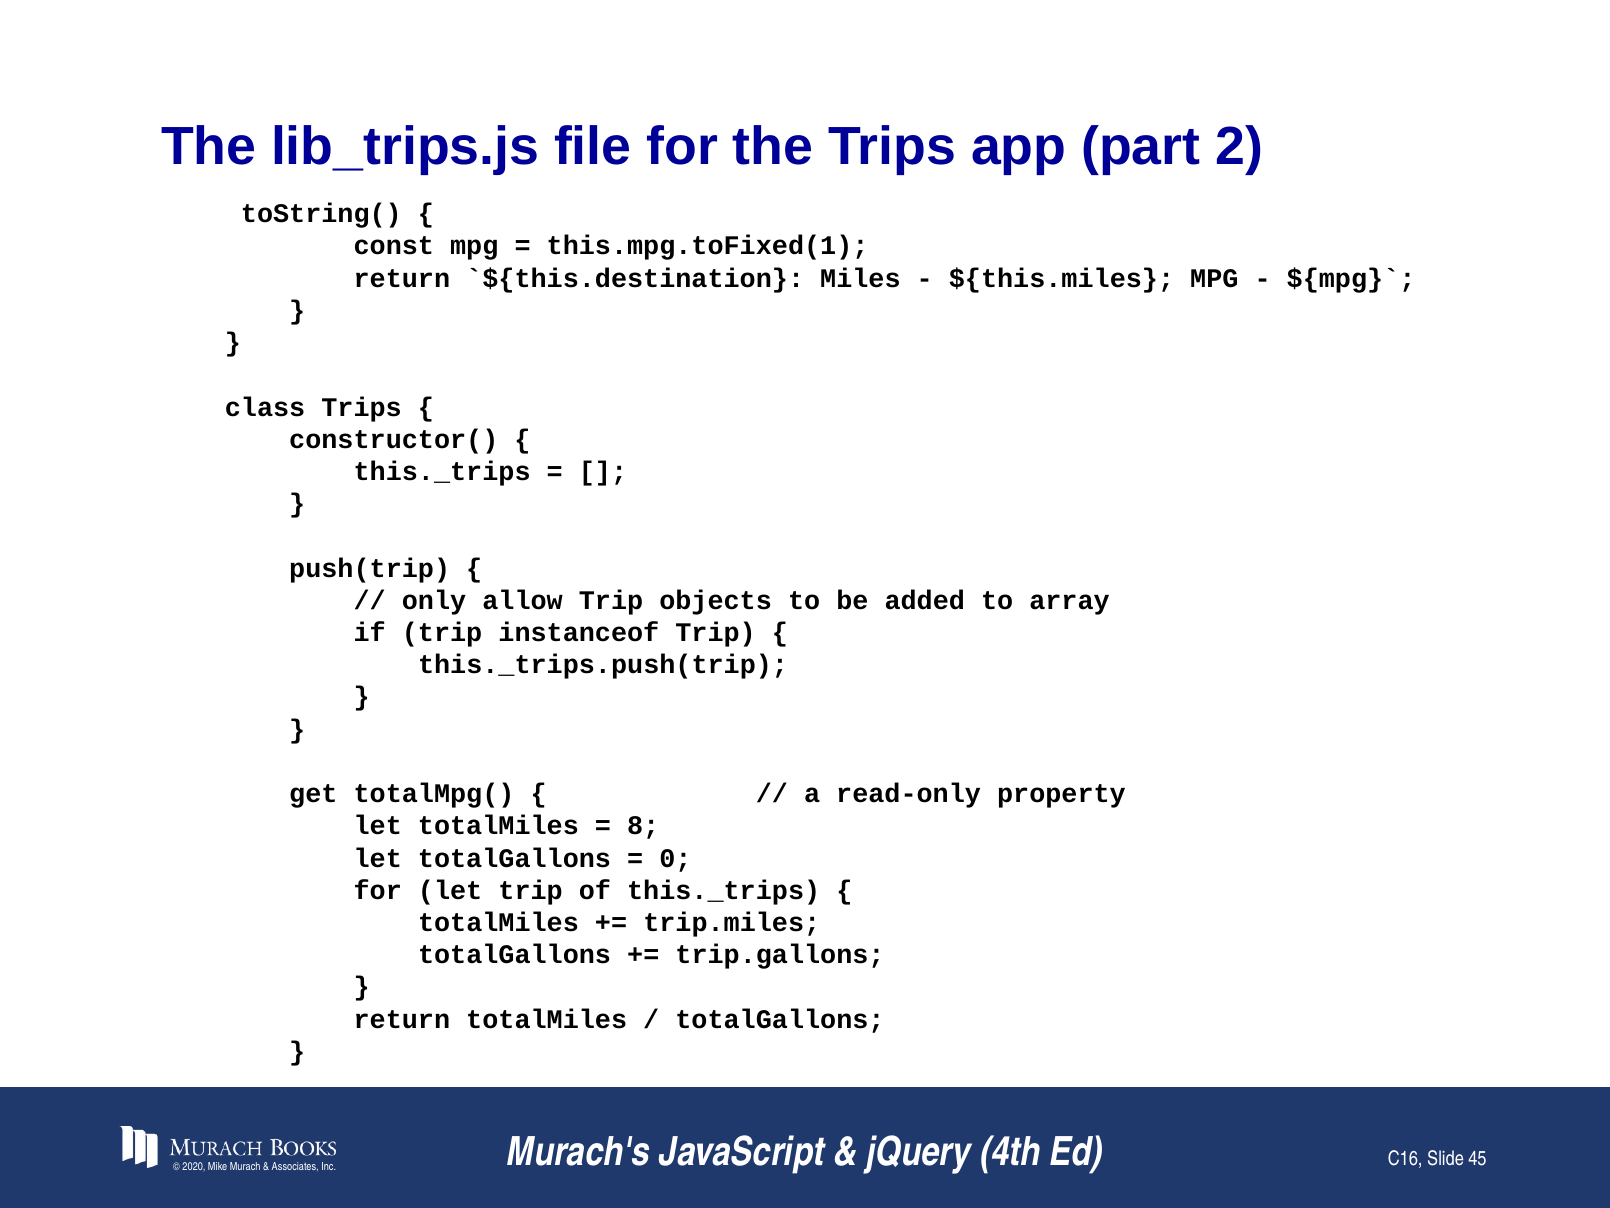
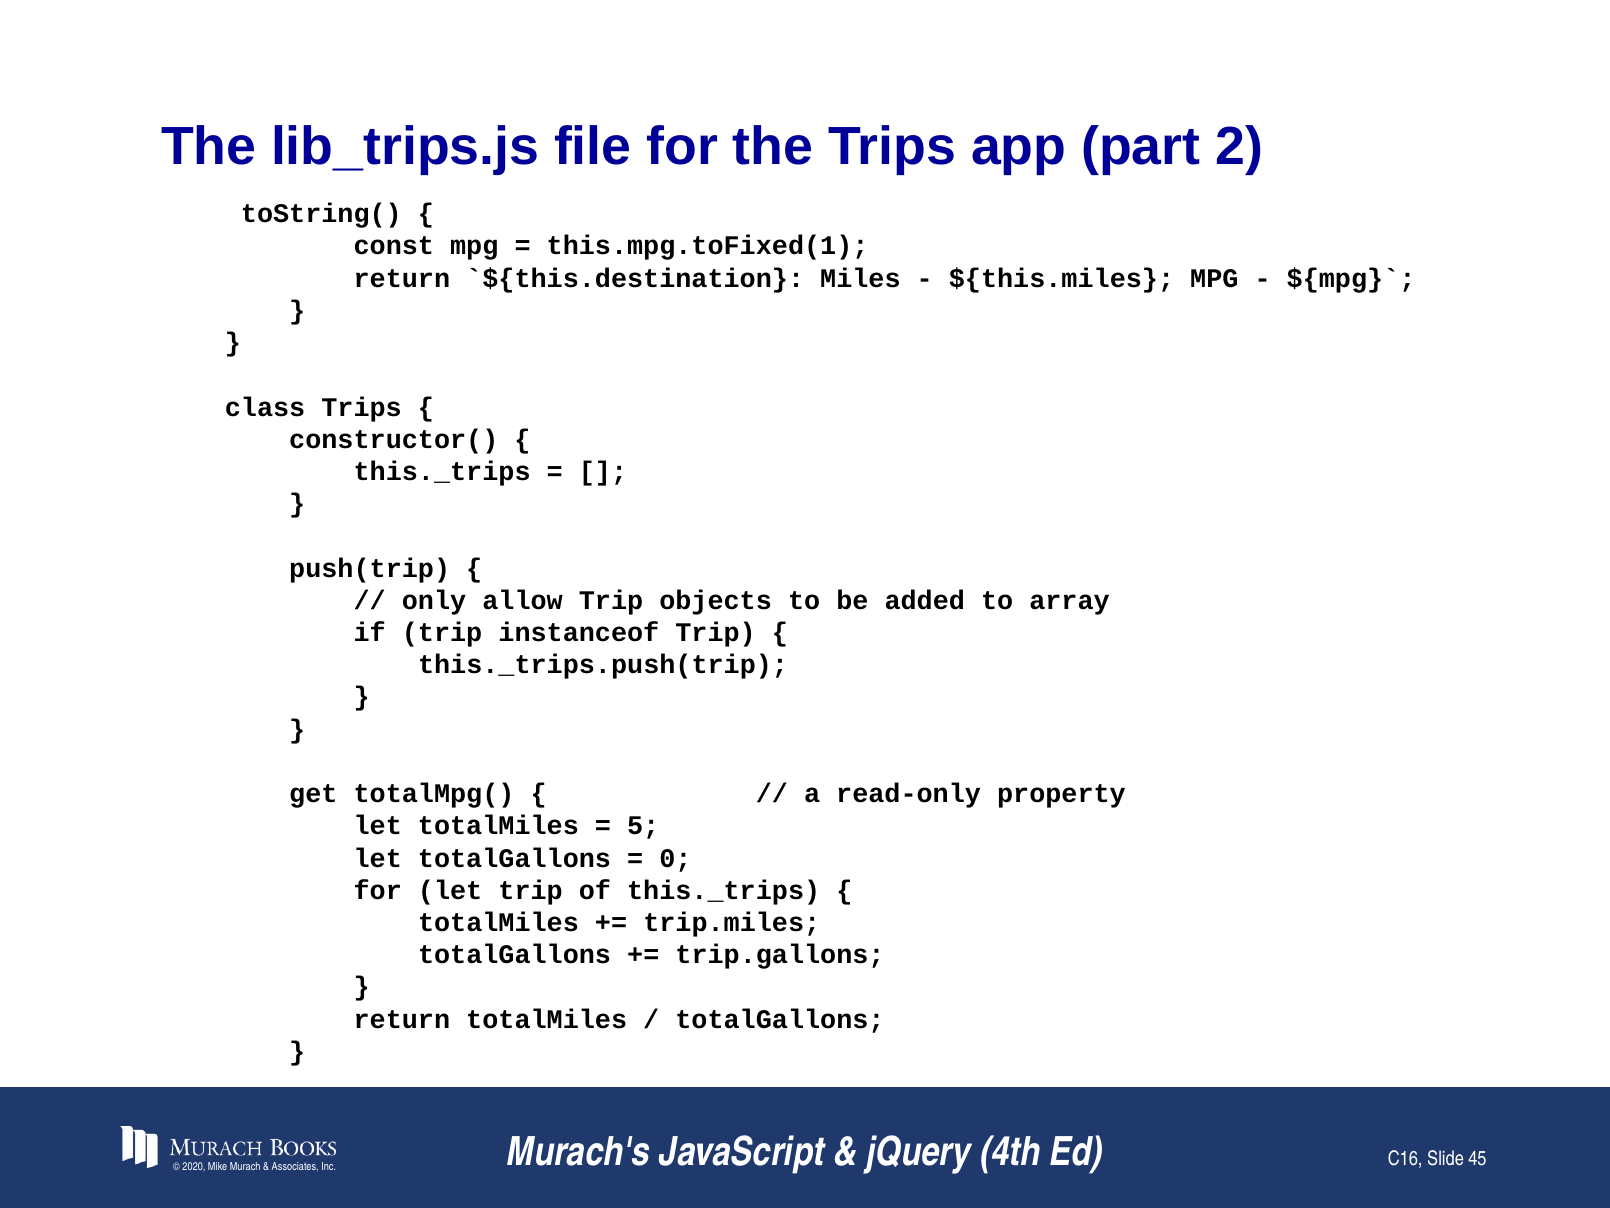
8: 8 -> 5 (643, 826)
